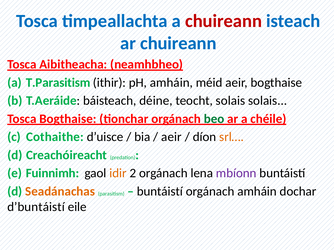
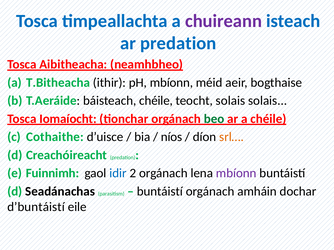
chuireann colour: red -> purple (224, 21)
ar chuireann: chuireann -> predation (178, 43)
T.Parasitism: T.Parasitism -> T.Bitheacha (58, 83)
pH amháin: amháin -> mbíonn (171, 83)
báisteach déine: déine -> chéile (156, 101)
Tosca Bogthaise: Bogthaise -> Iomaíocht (68, 119)
aeir: aeir -> níos (172, 137)
idir colour: orange -> blue (118, 174)
Seadánachas colour: orange -> black (60, 192)
